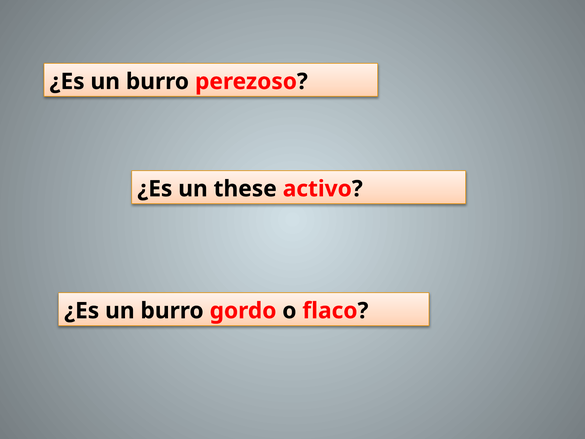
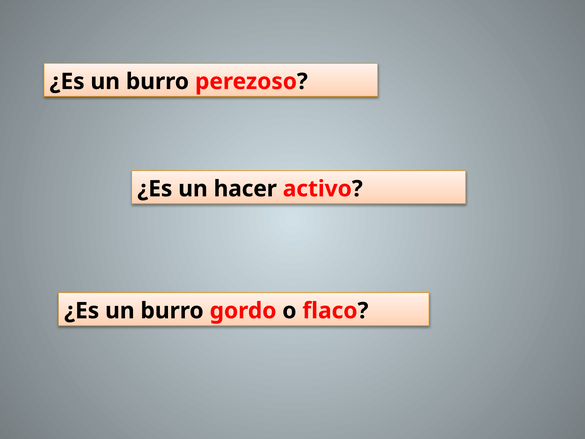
these: these -> hacer (245, 189)
